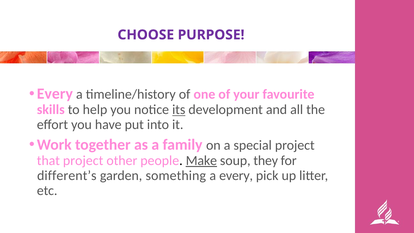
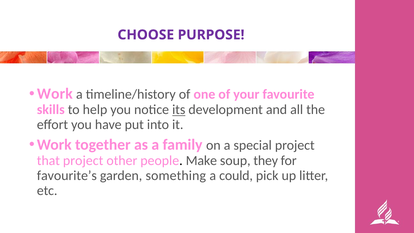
Every: Every -> Work (55, 94)
Make underline: present -> none (201, 161)
different’s: different’s -> favourite’s (67, 175)
a every: every -> could (236, 175)
